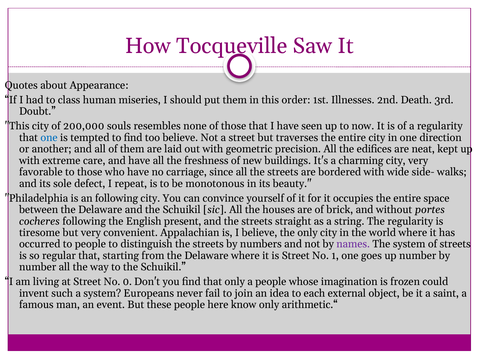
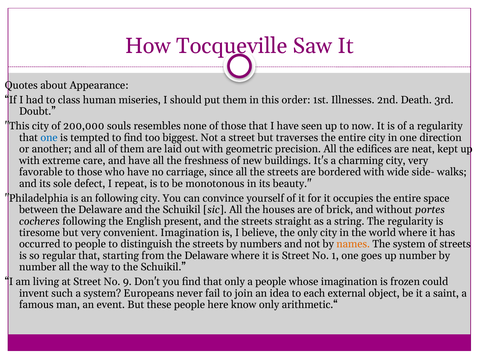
too believe: believe -> biggest (180, 138)
convenient Appalachian: Appalachian -> Imagination (190, 233)
names colour: purple -> orange (353, 244)
0: 0 -> 9 (127, 282)
